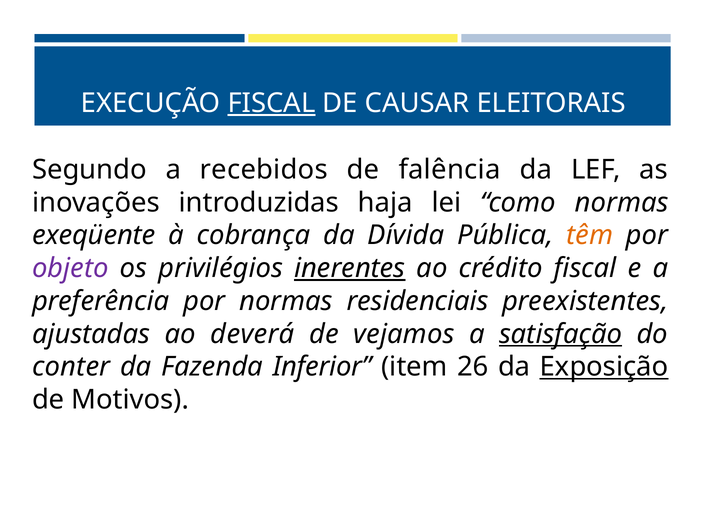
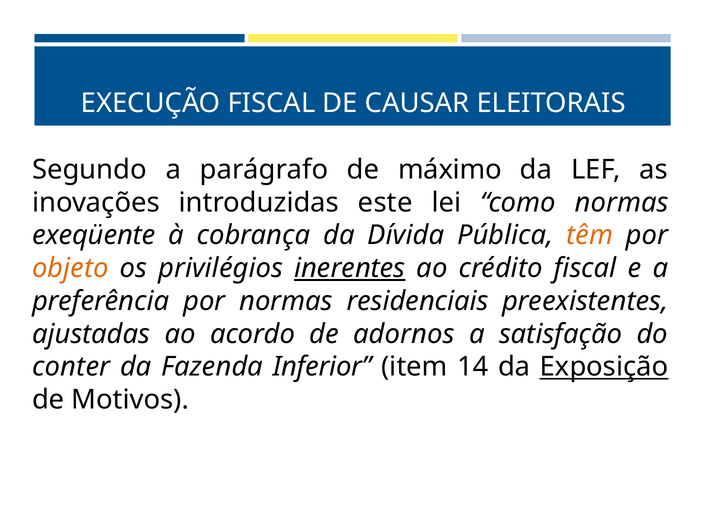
FISCAL underline: present -> none (271, 103)
recebidos: recebidos -> parágrafo (264, 170)
falência: falência -> máximo (450, 170)
haja: haja -> este (385, 203)
objeto colour: purple -> orange (70, 269)
deverá: deverá -> acordo (253, 334)
vejamos: vejamos -> adornos (404, 334)
satisfação underline: present -> none (561, 334)
26: 26 -> 14 (473, 367)
